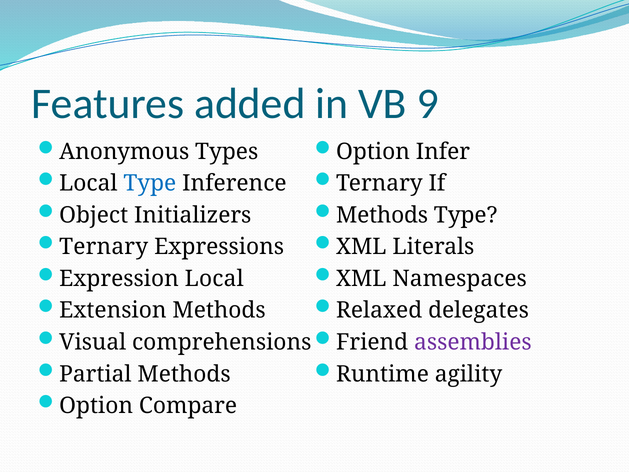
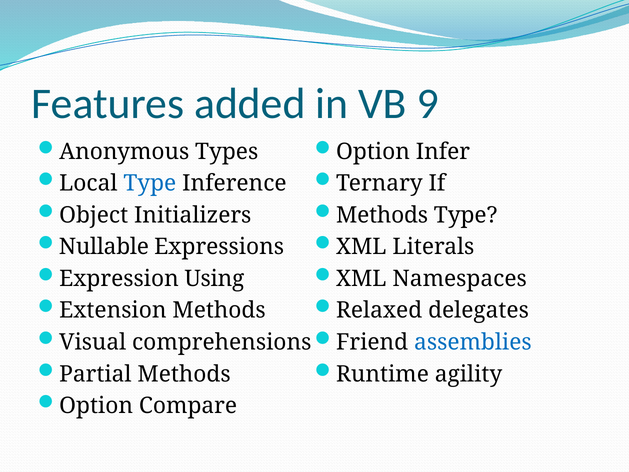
Ternary: Ternary -> Nullable (104, 247)
Expression Local: Local -> Using (214, 279)
assemblies colour: purple -> blue (473, 342)
